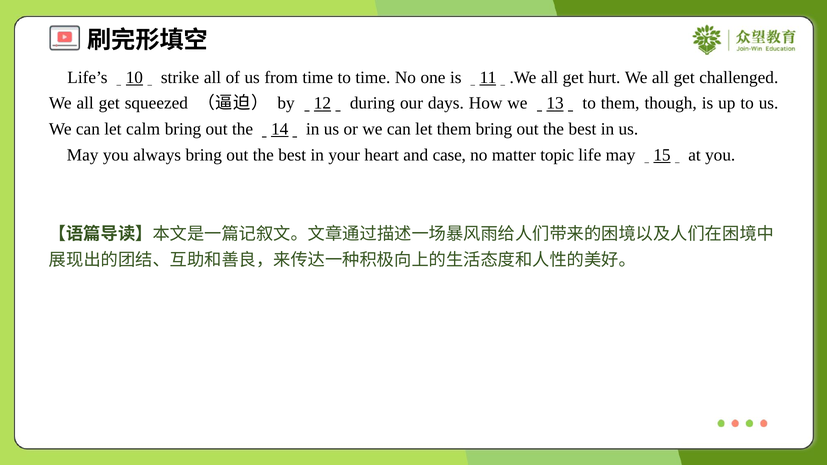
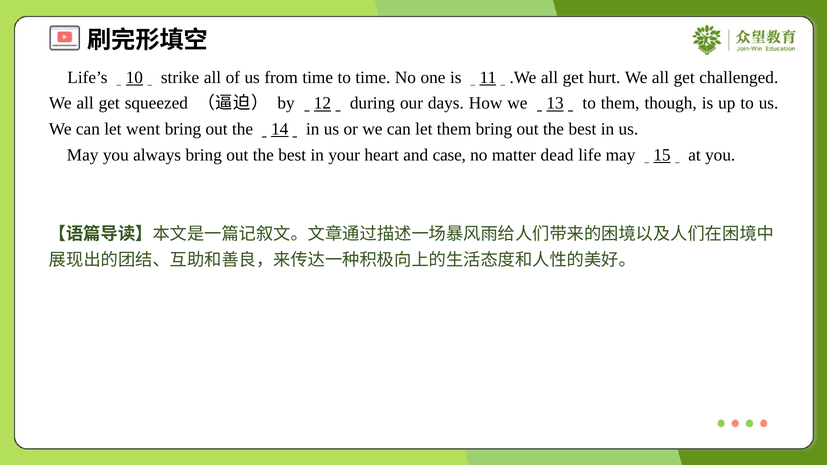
calm: calm -> went (143, 129)
topic: topic -> dead (557, 155)
